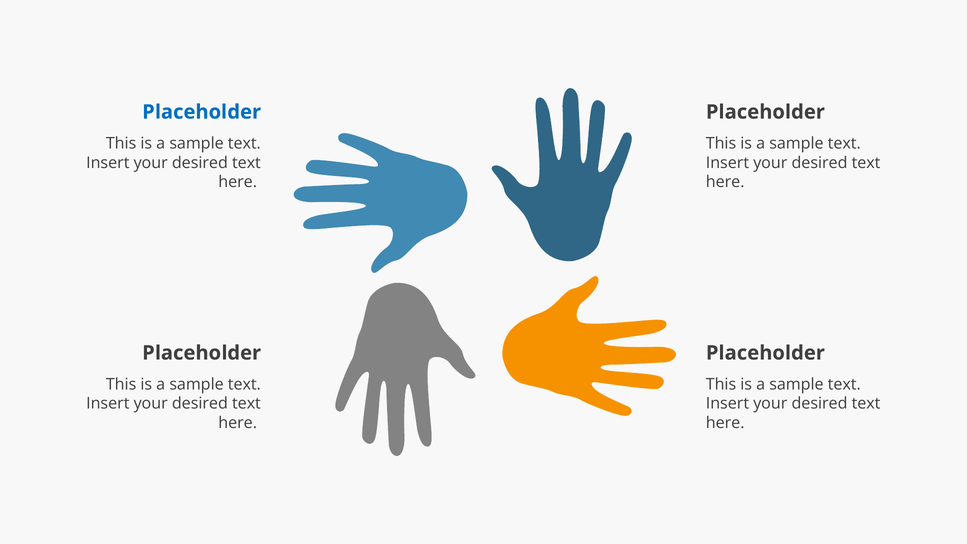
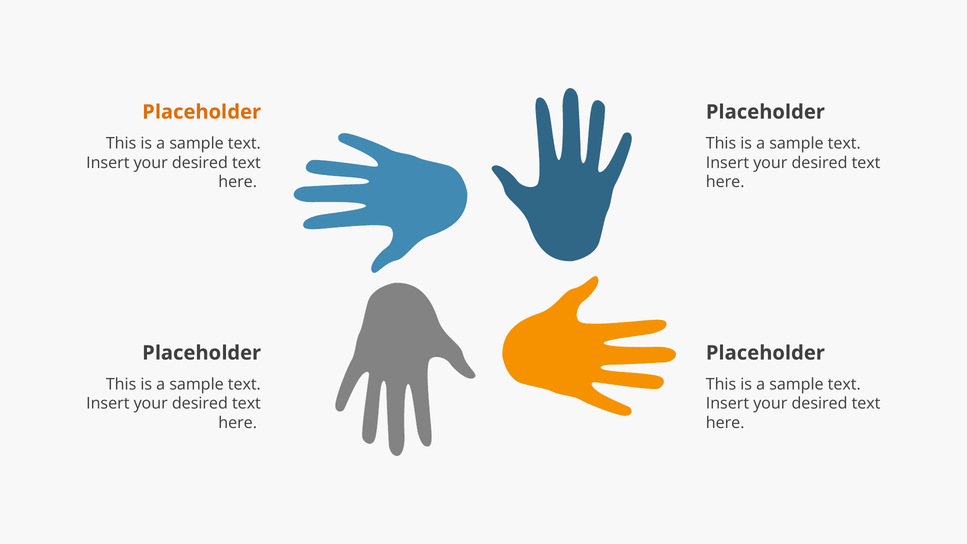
Placeholder colour: blue -> orange (202, 112)
